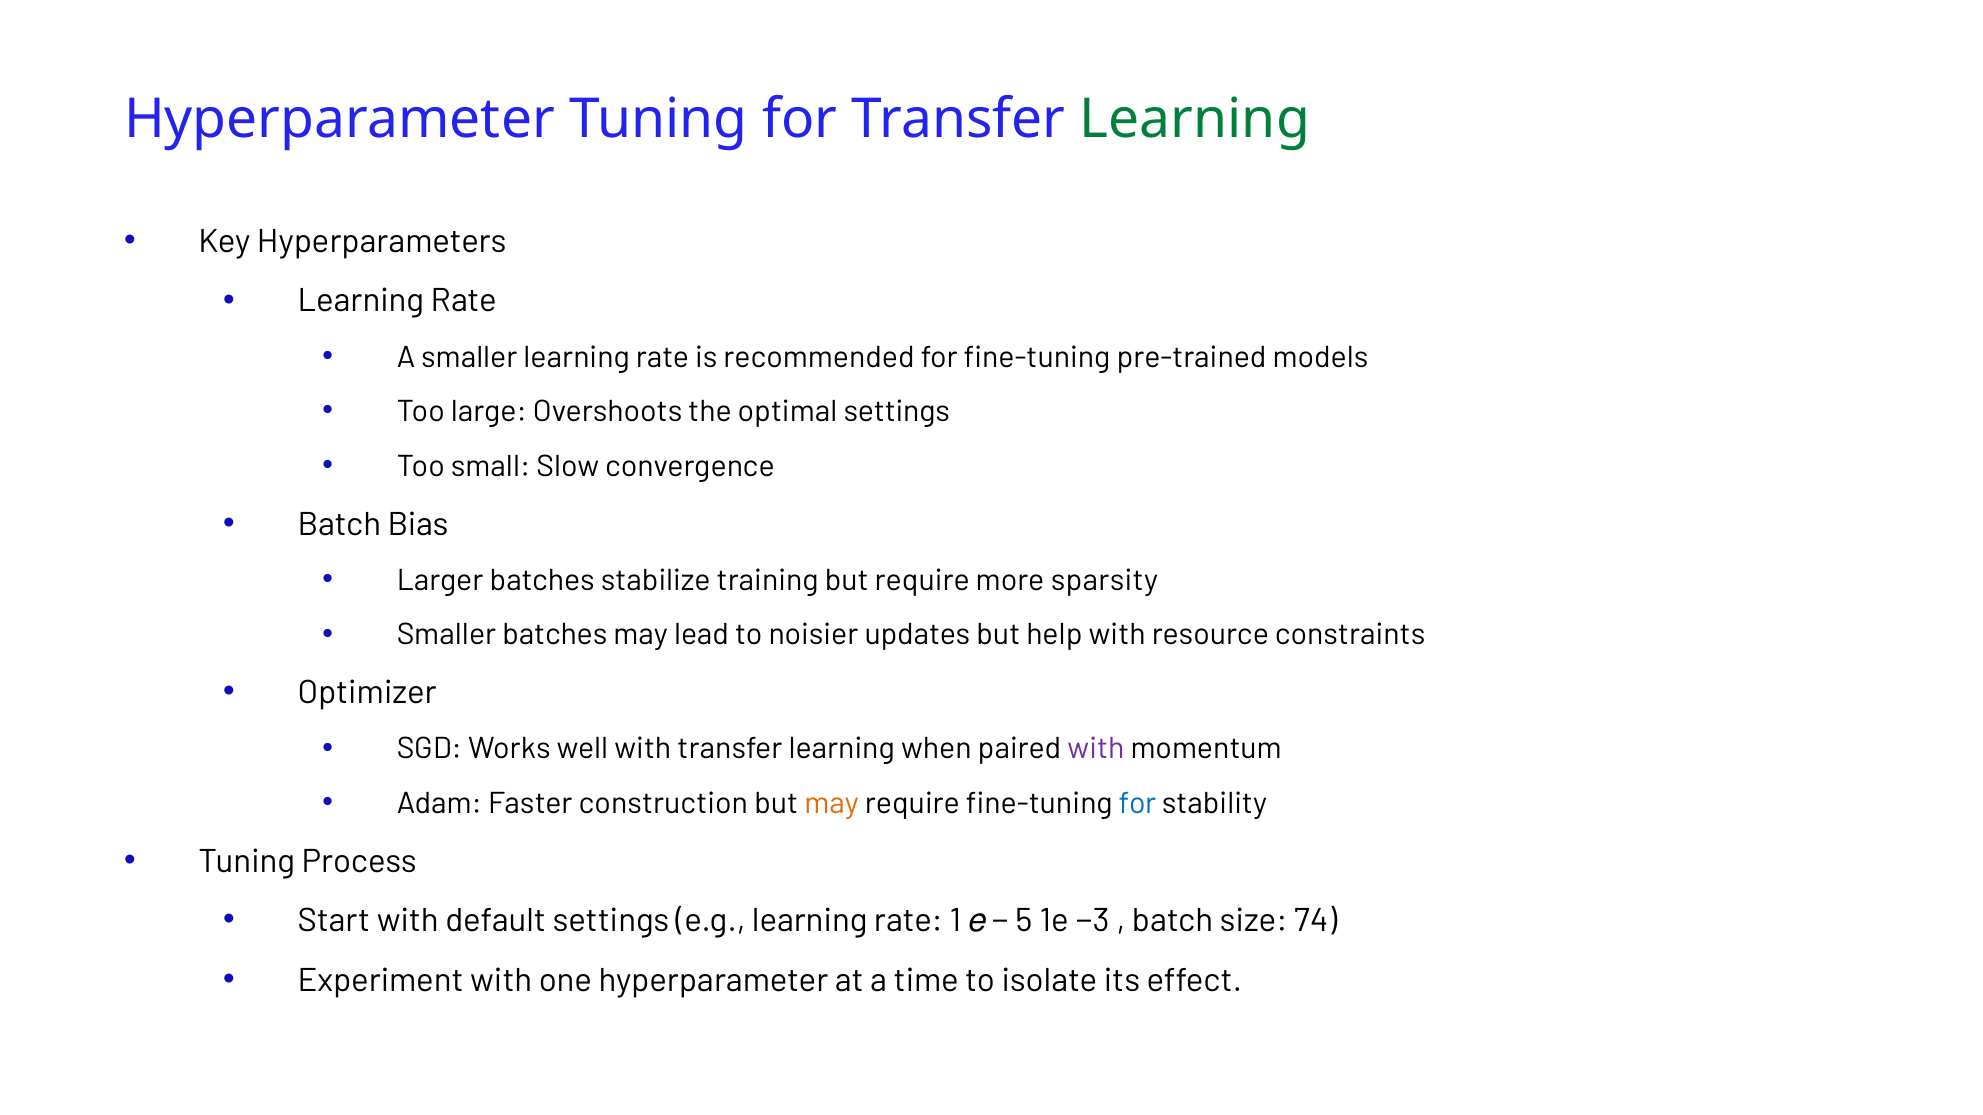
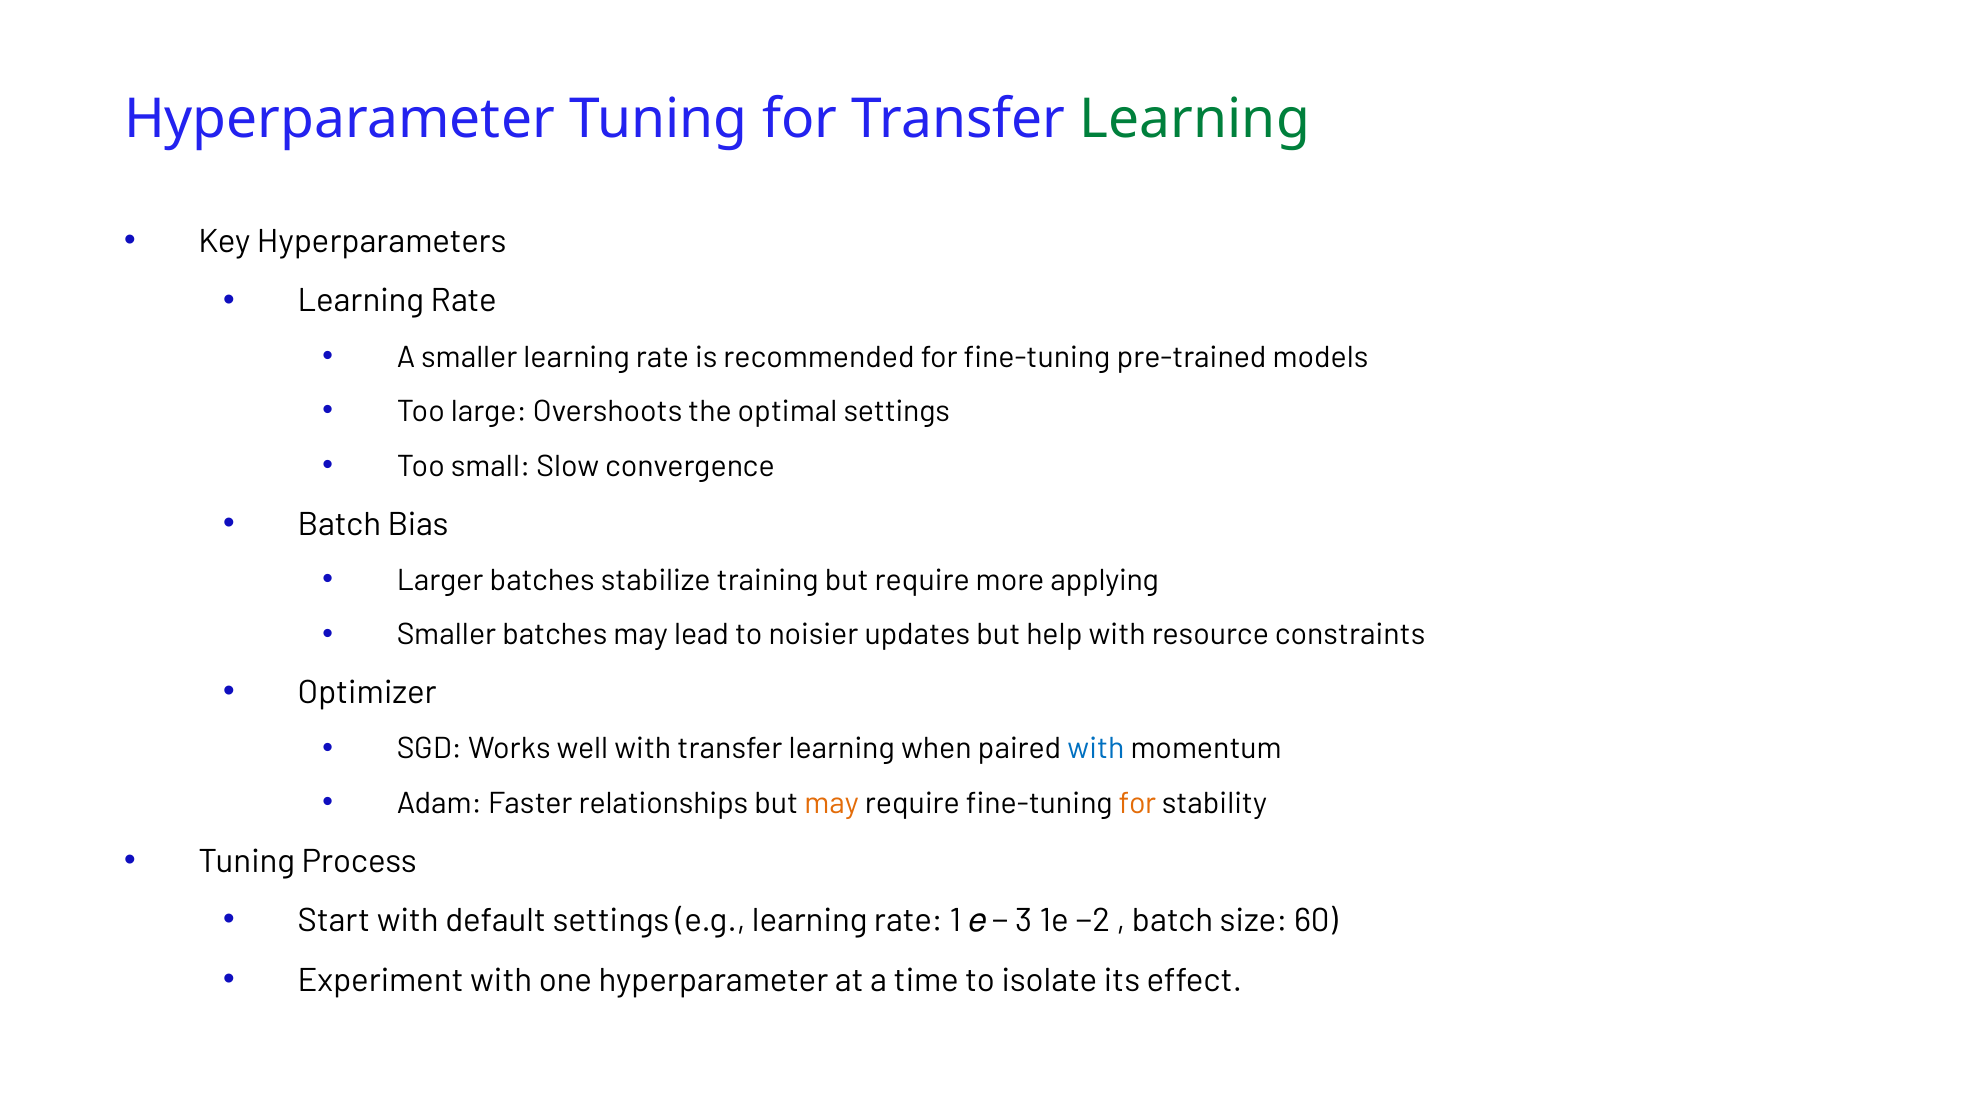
sparsity: sparsity -> applying (1105, 580)
with colour: purple -> blue (1096, 749)
construction: construction -> relationships (663, 804)
for colour: blue -> orange (1137, 804)
5: 5 -> 3 (1024, 921)
−3: −3 -> −2 (1093, 921)
74: 74 -> 60 (1316, 921)
